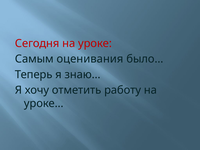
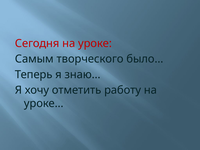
оценивания: оценивания -> творческого (90, 59)
